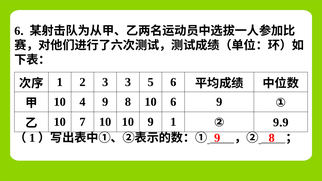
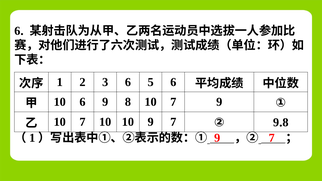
3 3: 3 -> 6 (128, 82)
10 4: 4 -> 6 (82, 102)
8 10 6: 6 -> 7 (173, 102)
10 9 1: 1 -> 7 (173, 122)
9: 9 -> 8 (285, 123)
8: 8 -> 7 (272, 138)
